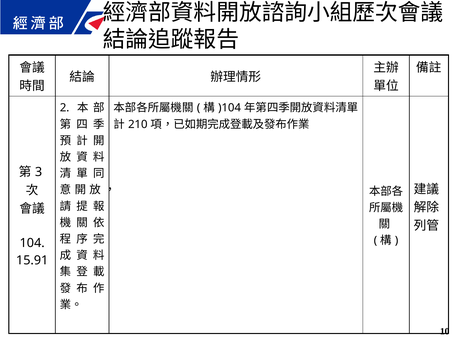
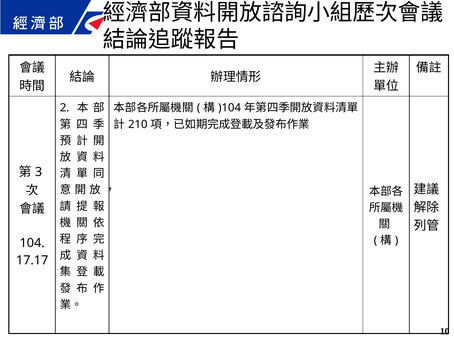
15.91: 15.91 -> 17.17 (32, 261)
